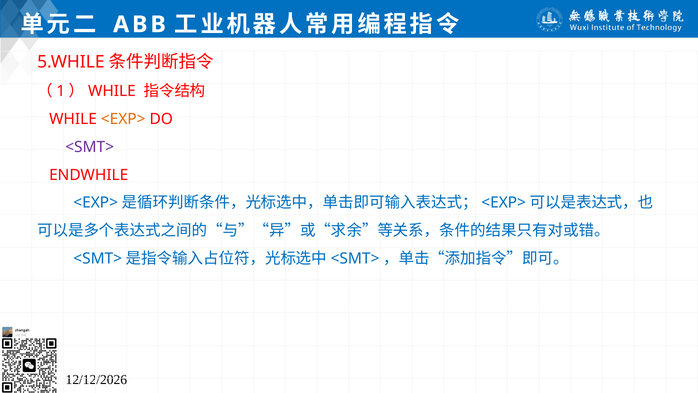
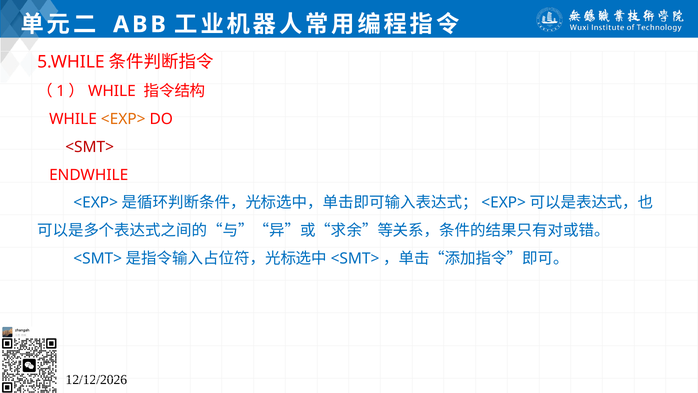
<SMT> colour: purple -> red (90, 147)
